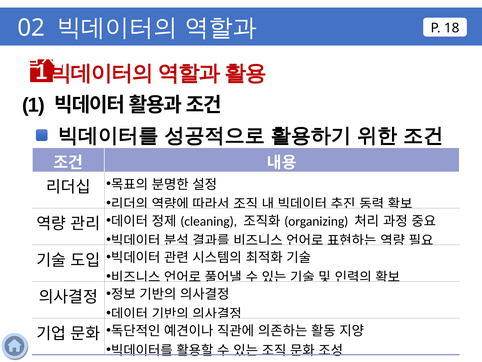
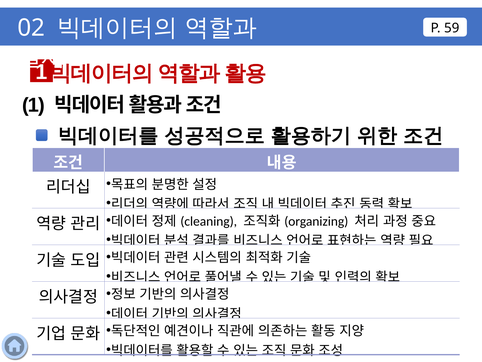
18: 18 -> 59 (452, 28)
